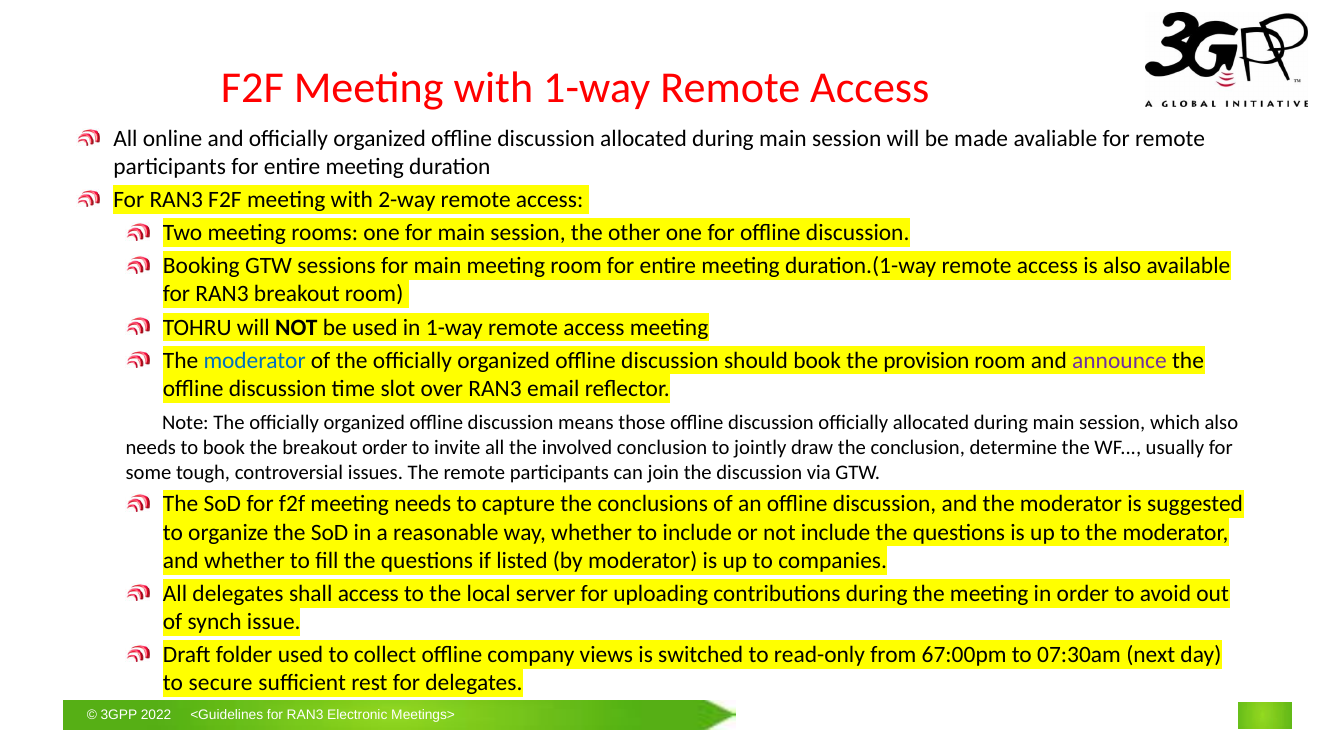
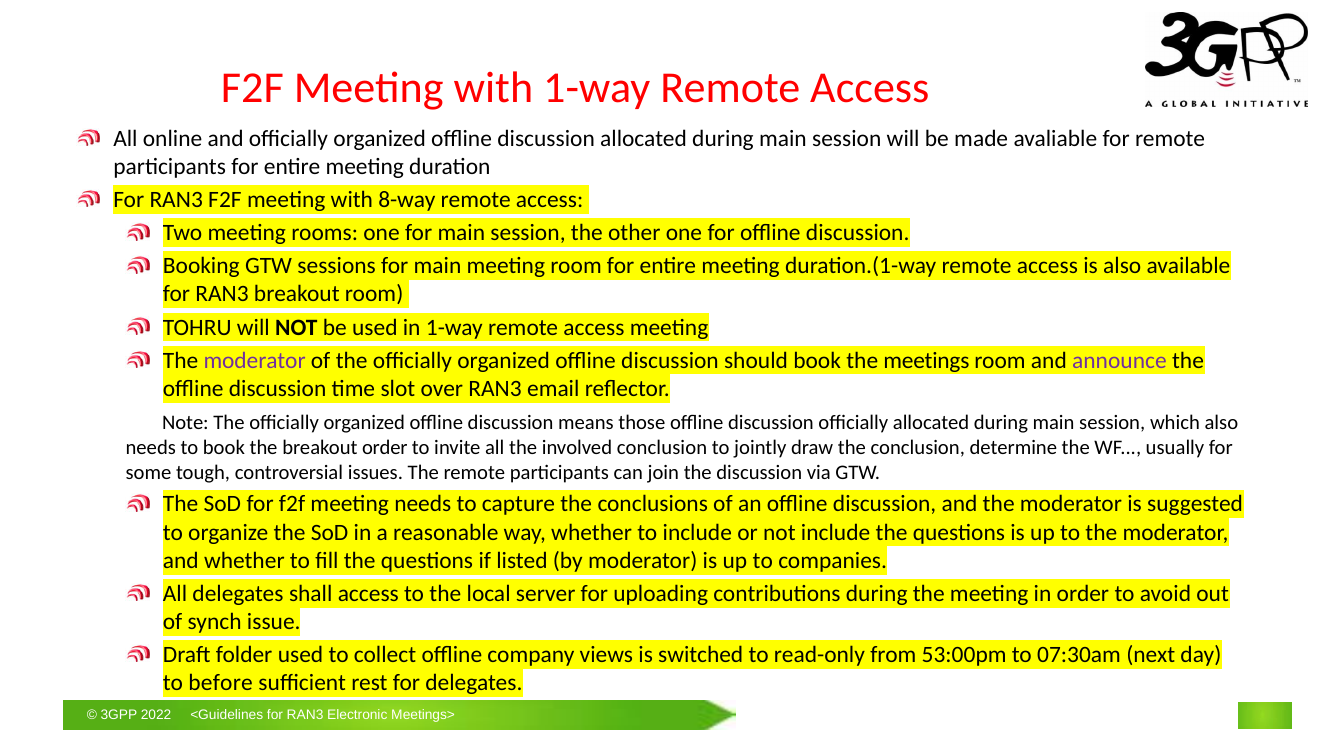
2-way: 2-way -> 8-way (407, 200)
moderator colour: blue -> purple (255, 360)
provision: provision -> meetings (926, 360)
67:00pm: 67:00pm -> 53:00pm (964, 655)
secure: secure -> before (221, 683)
